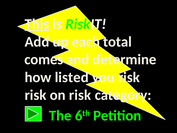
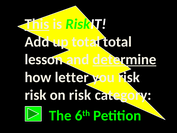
up each: each -> total (86, 42)
comes: comes -> lesson (44, 59)
determine underline: none -> present (124, 59)
listed: listed -> letter (72, 77)
